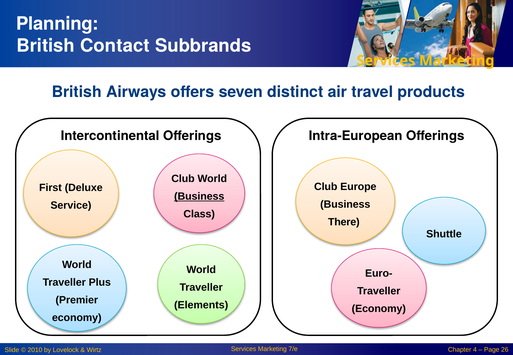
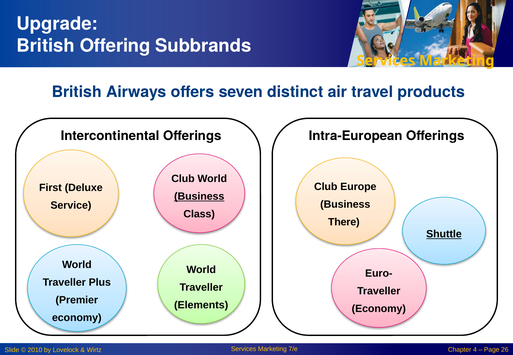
Planning: Planning -> Upgrade (57, 24)
Contact: Contact -> Offering (115, 46)
Shuttle underline: none -> present (444, 234)
